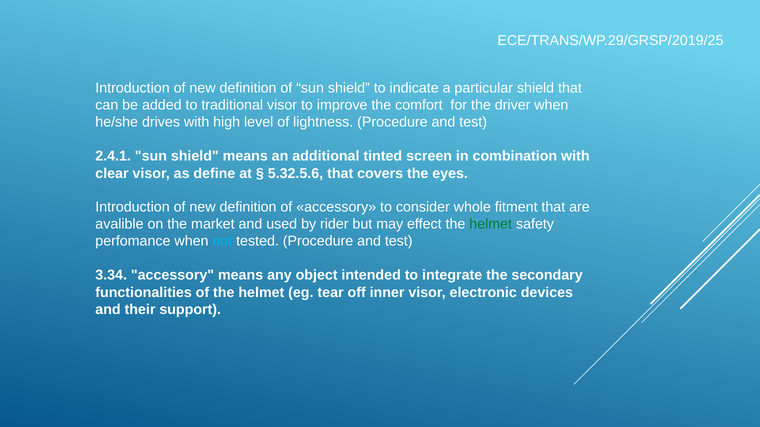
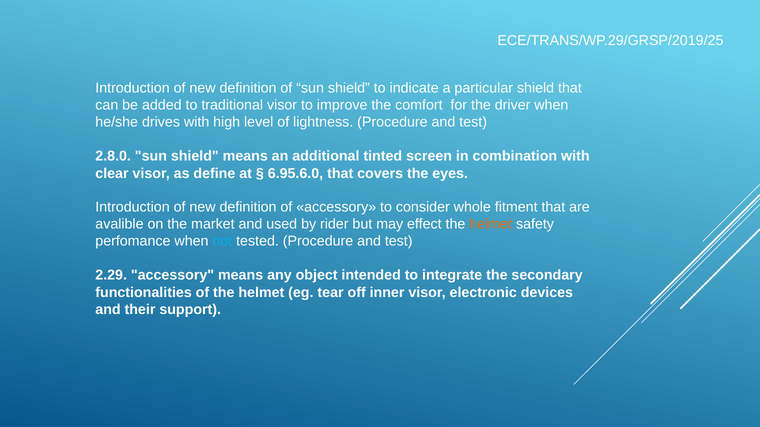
2.4.1: 2.4.1 -> 2.8.0 (113, 156)
5.32.5.6: 5.32.5.6 -> 6.95.6.0 (295, 174)
helmet colour: green -> orange (491, 224)
3.34: 3.34 -> 2.29 (111, 276)
